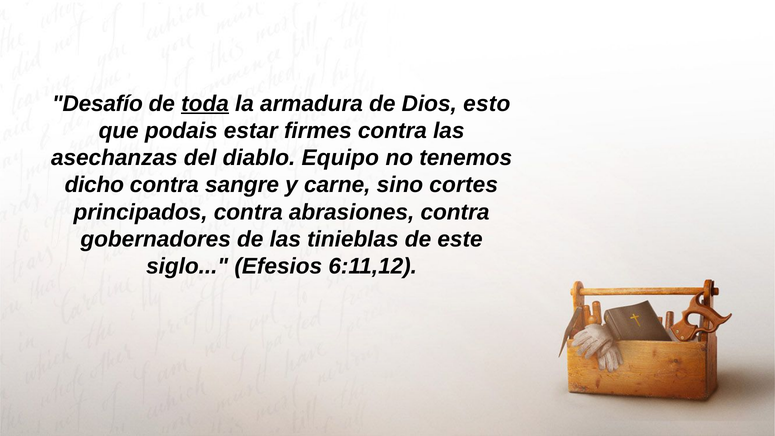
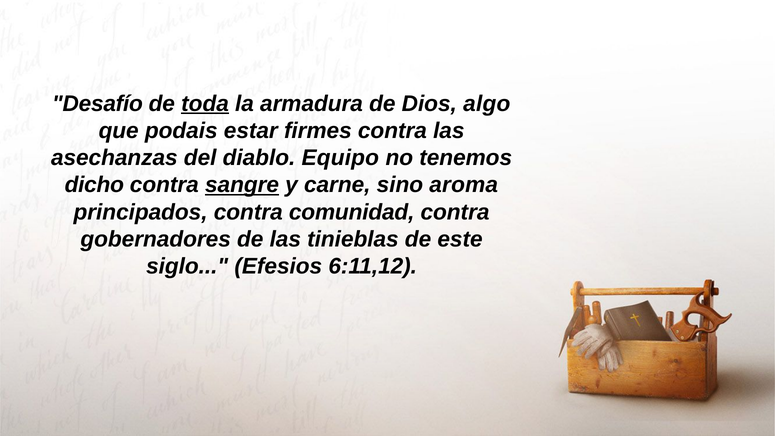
esto: esto -> algo (487, 104)
sangre underline: none -> present (242, 185)
cortes: cortes -> aroma (464, 185)
abrasiones: abrasiones -> comunidad (352, 212)
